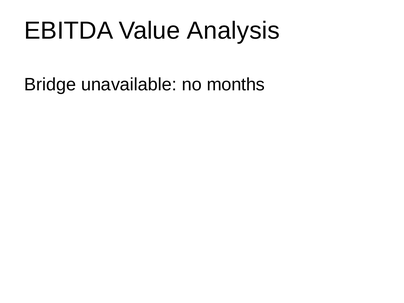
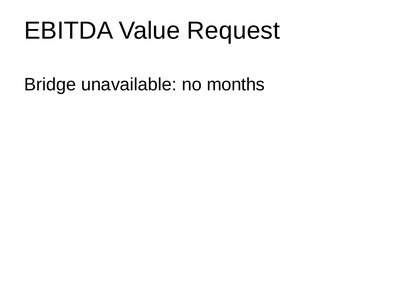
Analysis: Analysis -> Request (233, 31)
